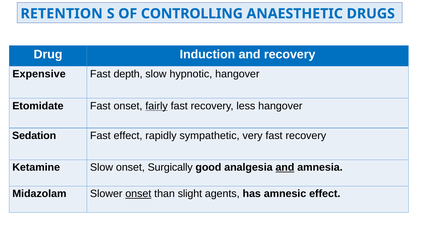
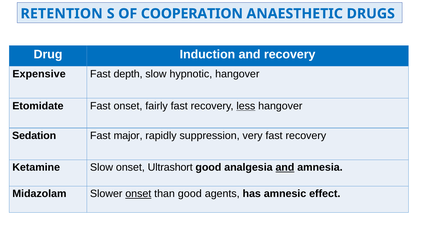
CONTROLLING: CONTROLLING -> COOPERATION (192, 14)
fairly underline: present -> none (157, 106)
less underline: none -> present (246, 106)
Fast effect: effect -> major (128, 136)
sympathetic: sympathetic -> suppression (210, 136)
Surgically: Surgically -> Ultrashort (170, 168)
than slight: slight -> good (190, 194)
